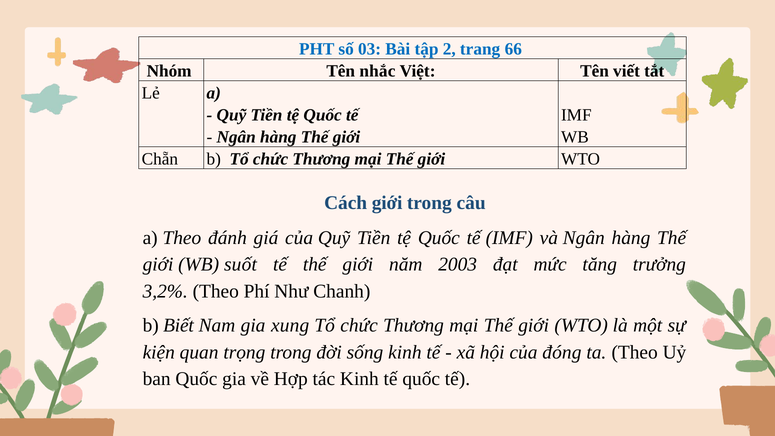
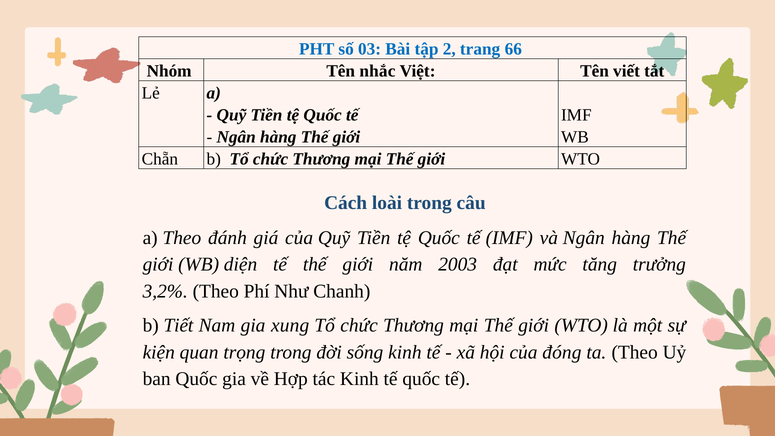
Cách giới: giới -> loài (387, 203)
suốt: suốt -> diện (241, 264)
Biết: Biết -> Tiết (178, 325)
